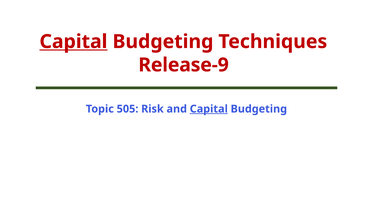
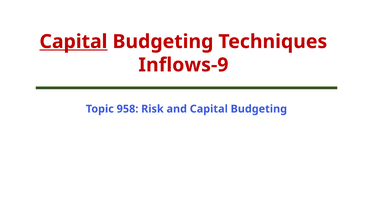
Release-9: Release-9 -> Inflows-9 (183, 65)
505: 505 -> 958 (128, 109)
Capital underline: present -> none (209, 109)
